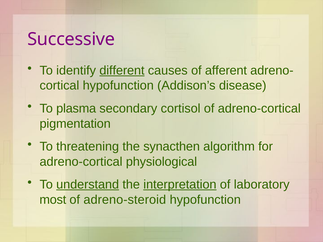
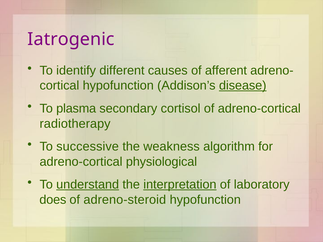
Successive: Successive -> Iatrogenic (71, 39)
different underline: present -> none (122, 71)
disease underline: none -> present (243, 86)
pigmentation: pigmentation -> radiotherapy (75, 124)
threatening: threatening -> successive (88, 147)
synacthen: synacthen -> weakness (172, 147)
most: most -> does (53, 200)
